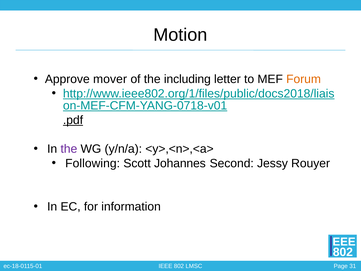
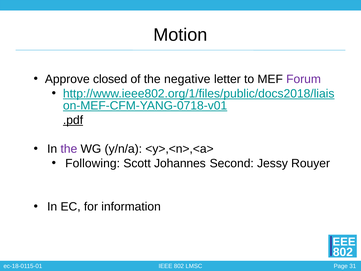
mover: mover -> closed (110, 79)
including: including -> negative (187, 79)
Forum colour: orange -> purple (304, 79)
